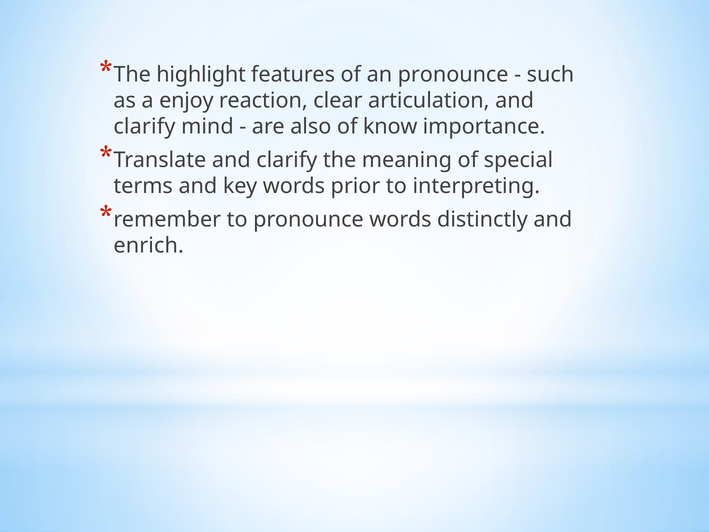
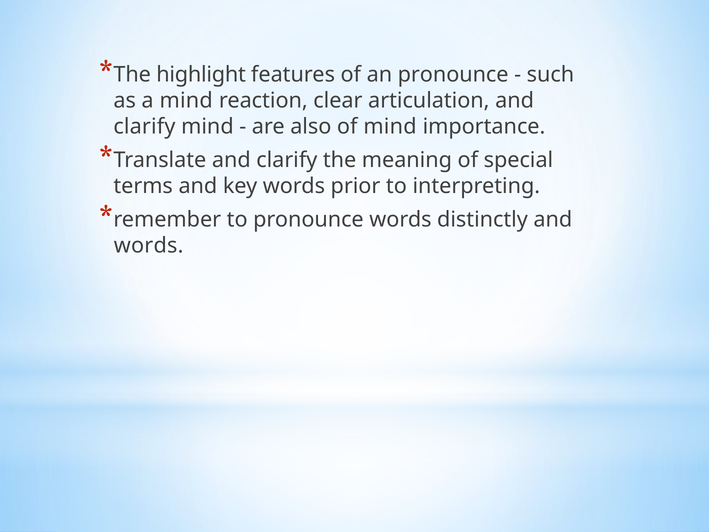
a enjoy: enjoy -> mind (186, 101)
of know: know -> mind (390, 127)
enrich: enrich -> words (149, 245)
